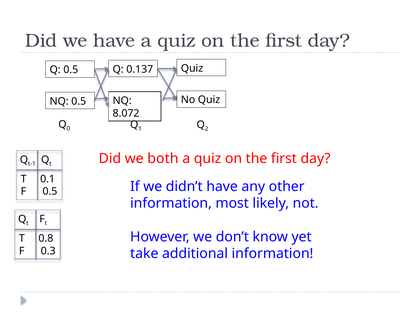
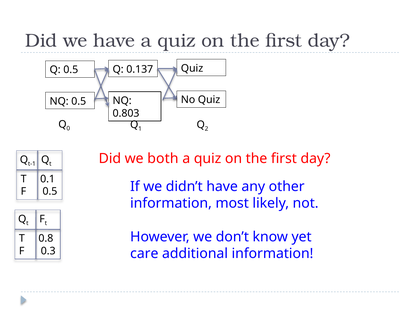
8.072: 8.072 -> 0.803 (126, 113)
take: take -> care (144, 254)
